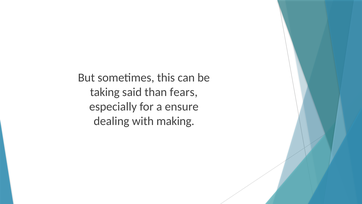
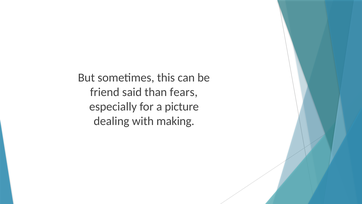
taking: taking -> friend (105, 92)
ensure: ensure -> picture (182, 106)
